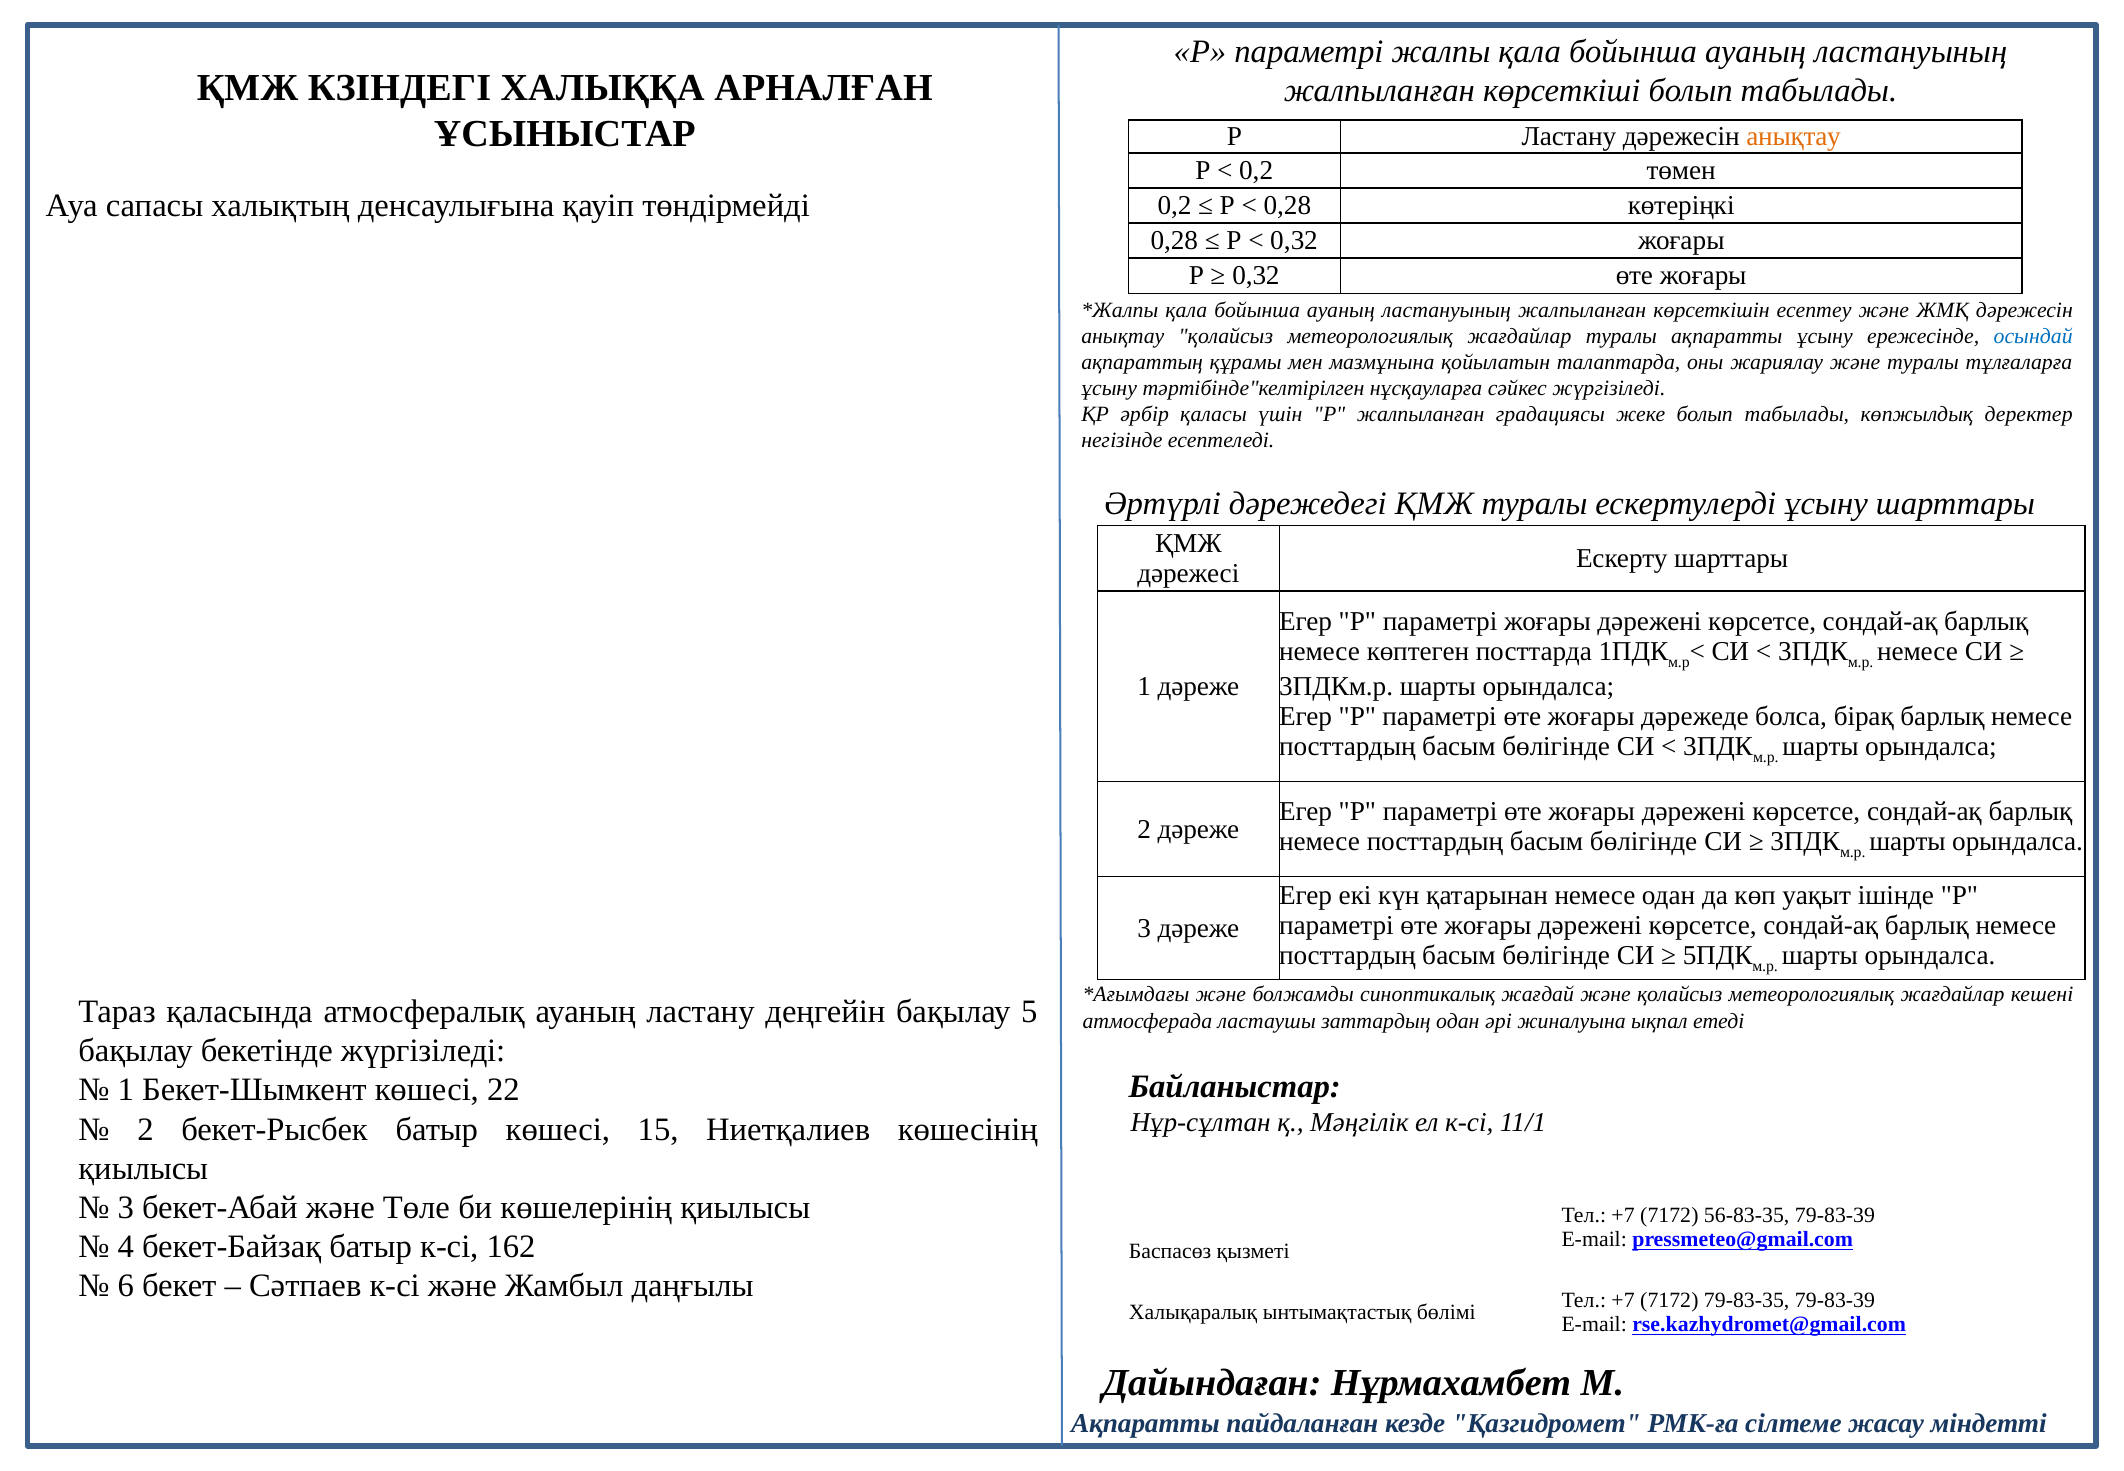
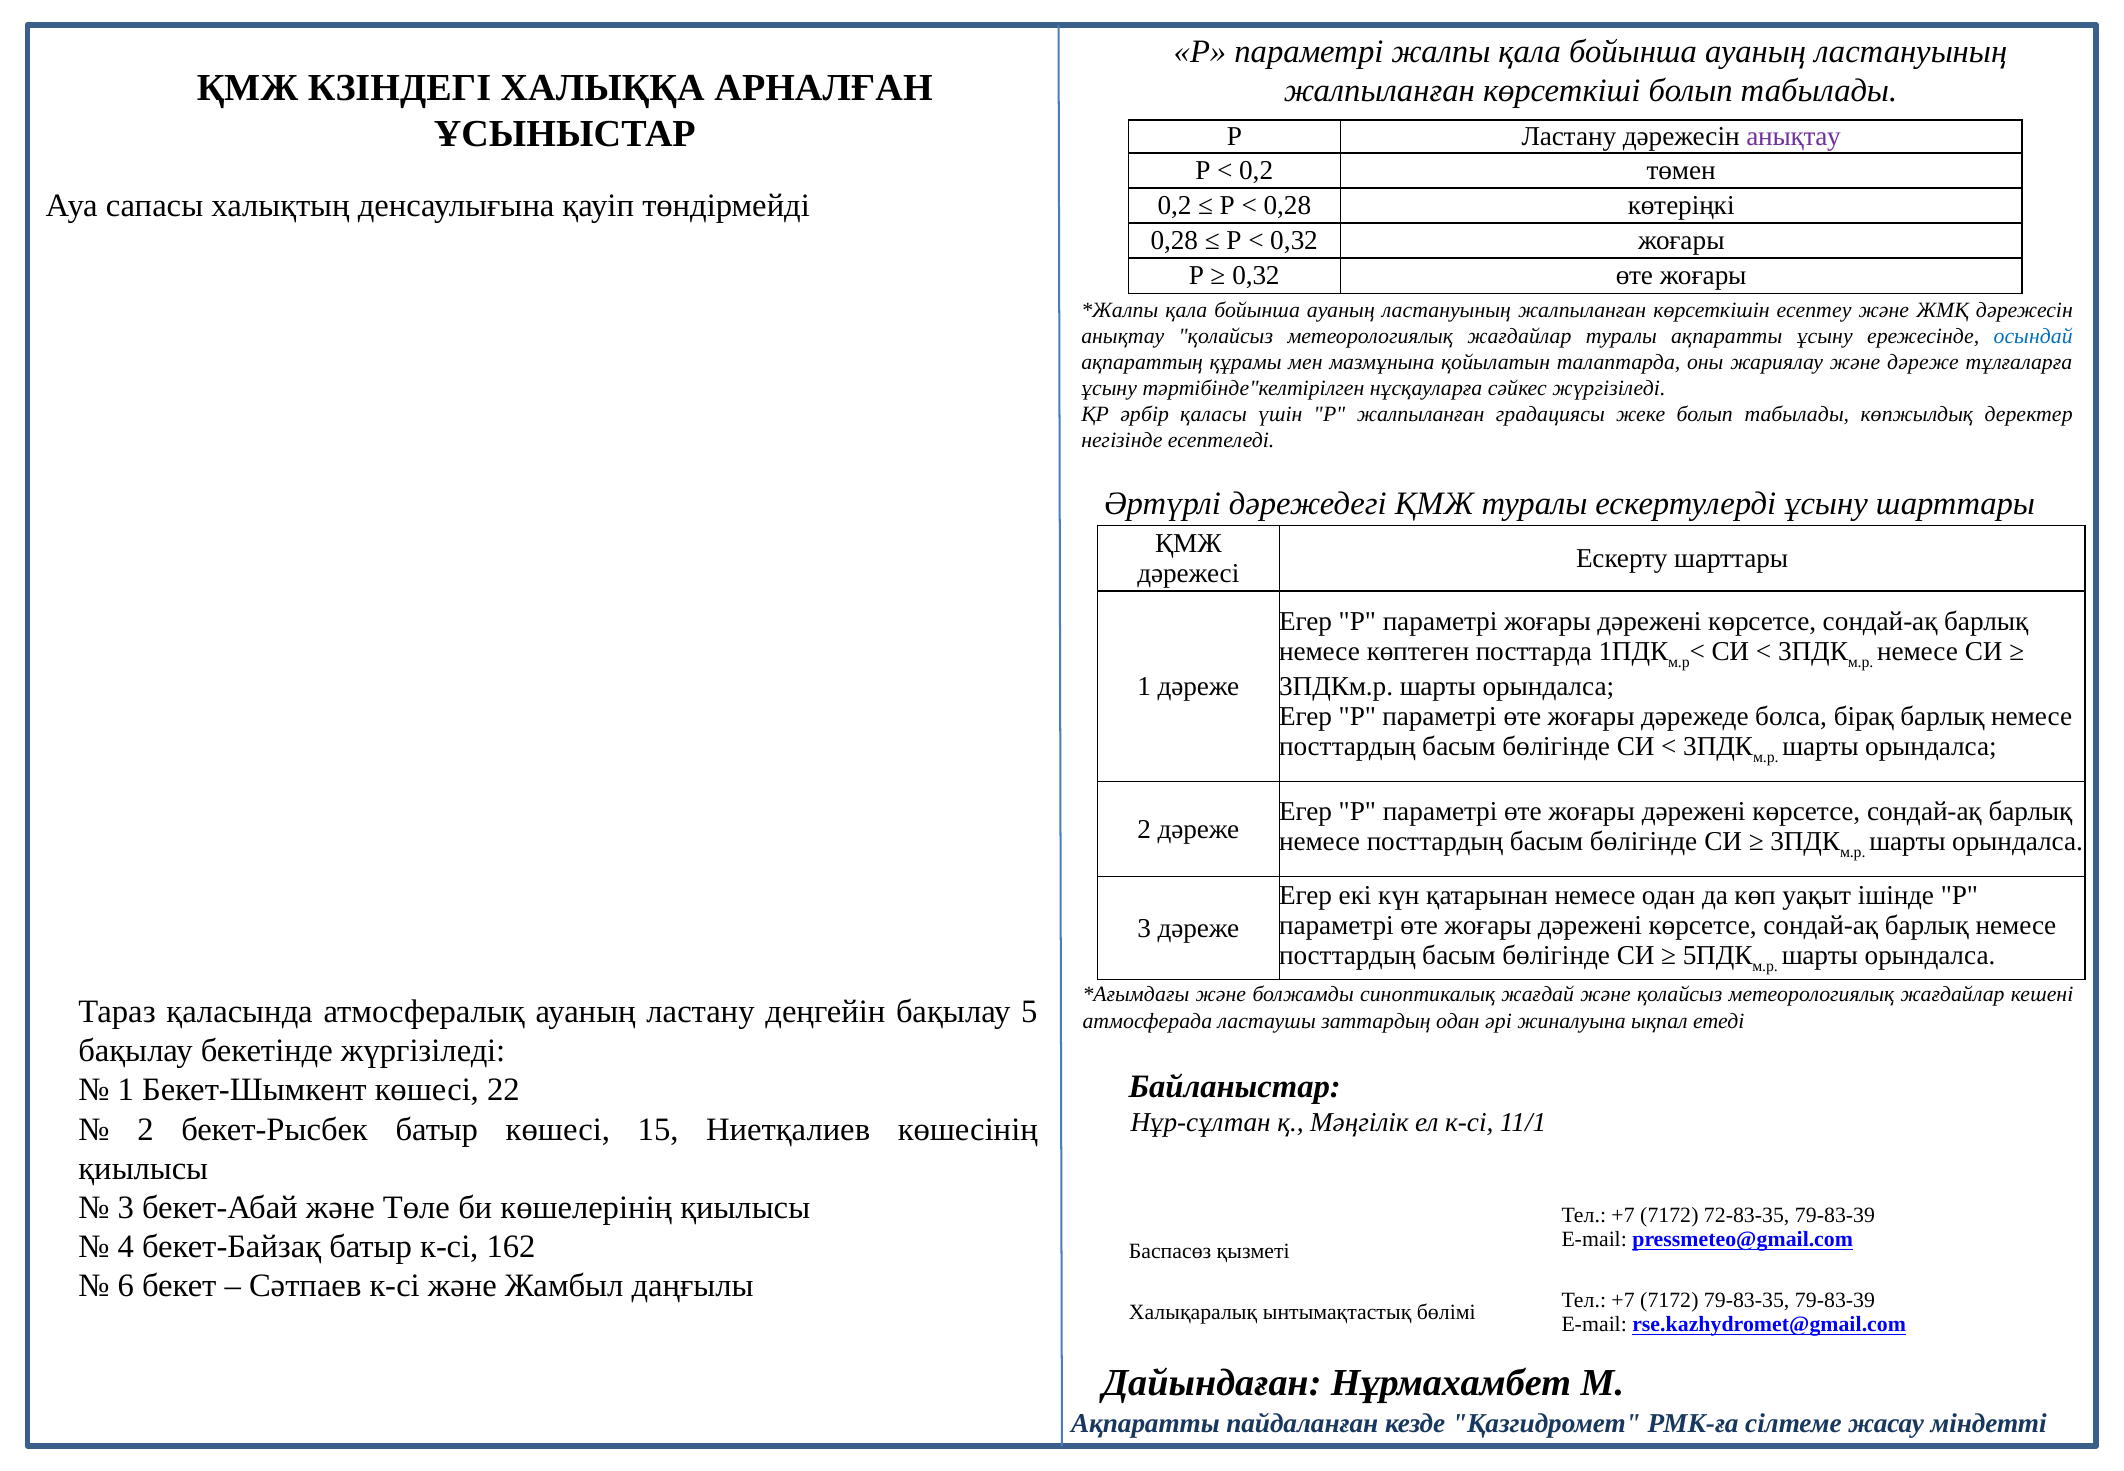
анықтау colour: orange -> purple (1794, 137)
және туралы: туралы -> дәреже (1923, 362)
56-83-35: 56-83-35 -> 72-83-35 (1747, 1215)
